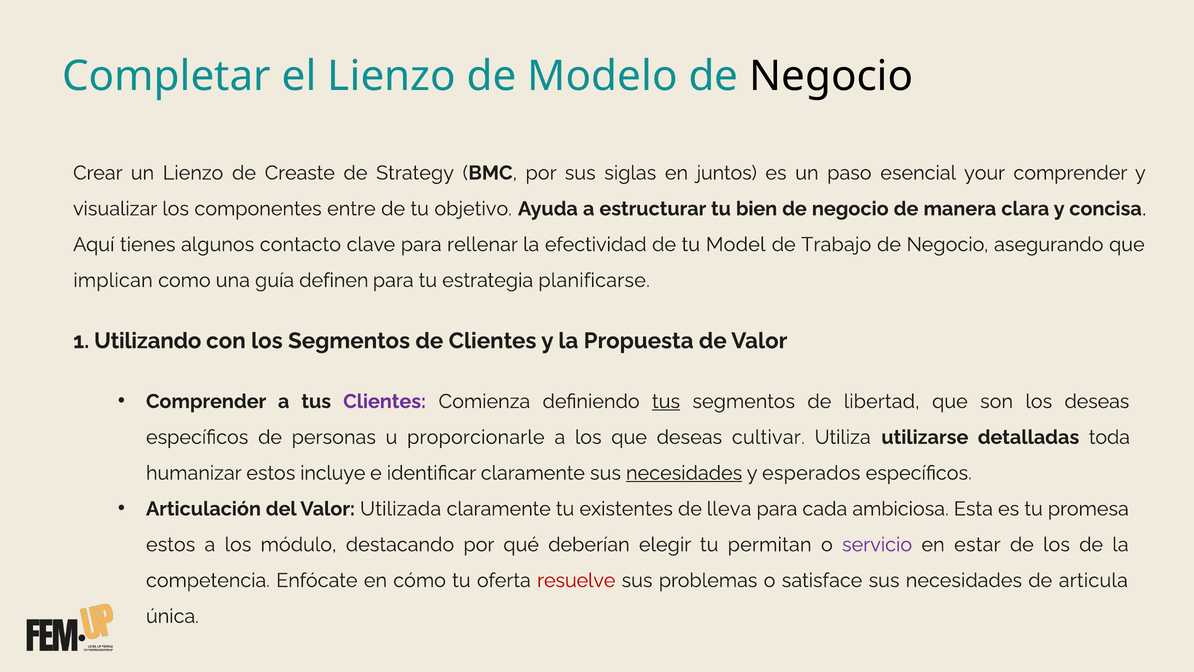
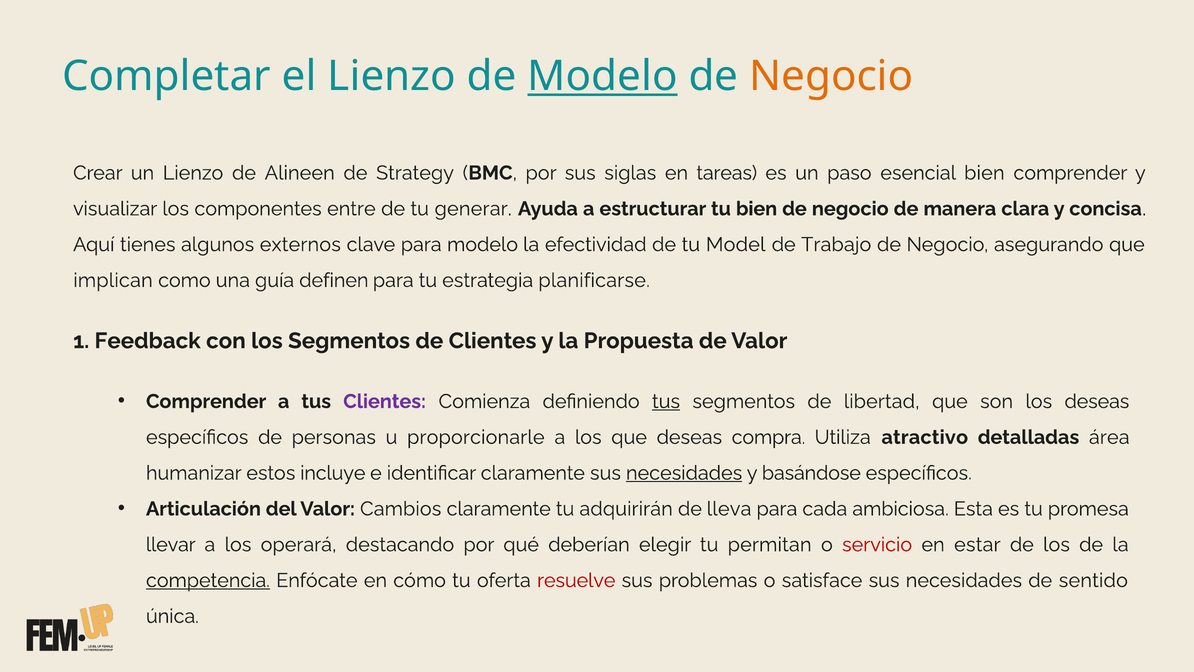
Modelo underline: none -> present (602, 76)
Negocio colour: black -> orange (831, 76)
Creaste: Creaste -> Alineen (300, 173)
juntos: juntos -> tareas (727, 173)
esencial your: your -> bien (984, 173)
objetivo: objetivo -> generar (473, 209)
contacto: contacto -> externos (300, 244)
para rellenar: rellenar -> modelo (483, 244)
Utilizando: Utilizando -> Feedback (148, 341)
cultivar: cultivar -> compra (768, 437)
utilizarse: utilizarse -> atractivo (925, 437)
toda: toda -> área (1109, 437)
esperados: esperados -> basándose (811, 473)
Utilizada: Utilizada -> Cambios (401, 509)
existentes: existentes -> adquirirán (626, 509)
estos: estos -> llevar (171, 544)
módulo: módulo -> operará (299, 544)
servicio colour: purple -> red (877, 544)
competencia underline: none -> present (208, 580)
articula: articula -> sentido (1093, 580)
